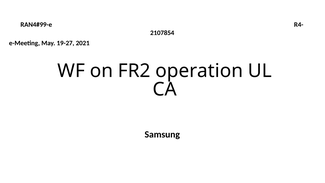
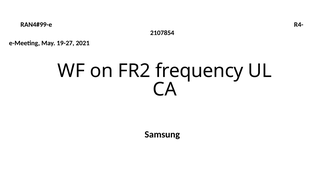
operation: operation -> frequency (199, 71)
